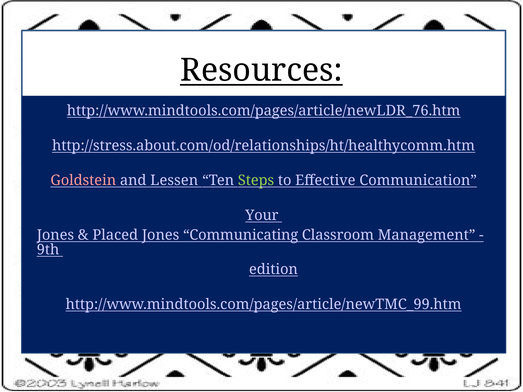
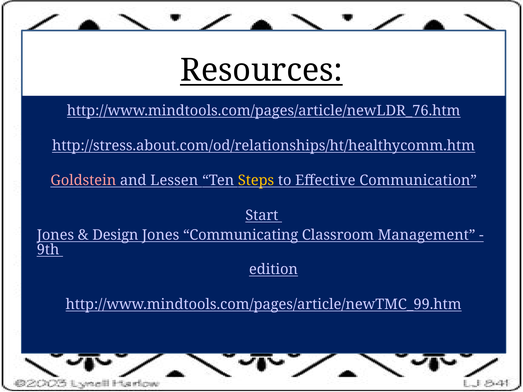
Steps colour: light green -> yellow (256, 181)
Your: Your -> Start (262, 215)
Placed: Placed -> Design (115, 235)
